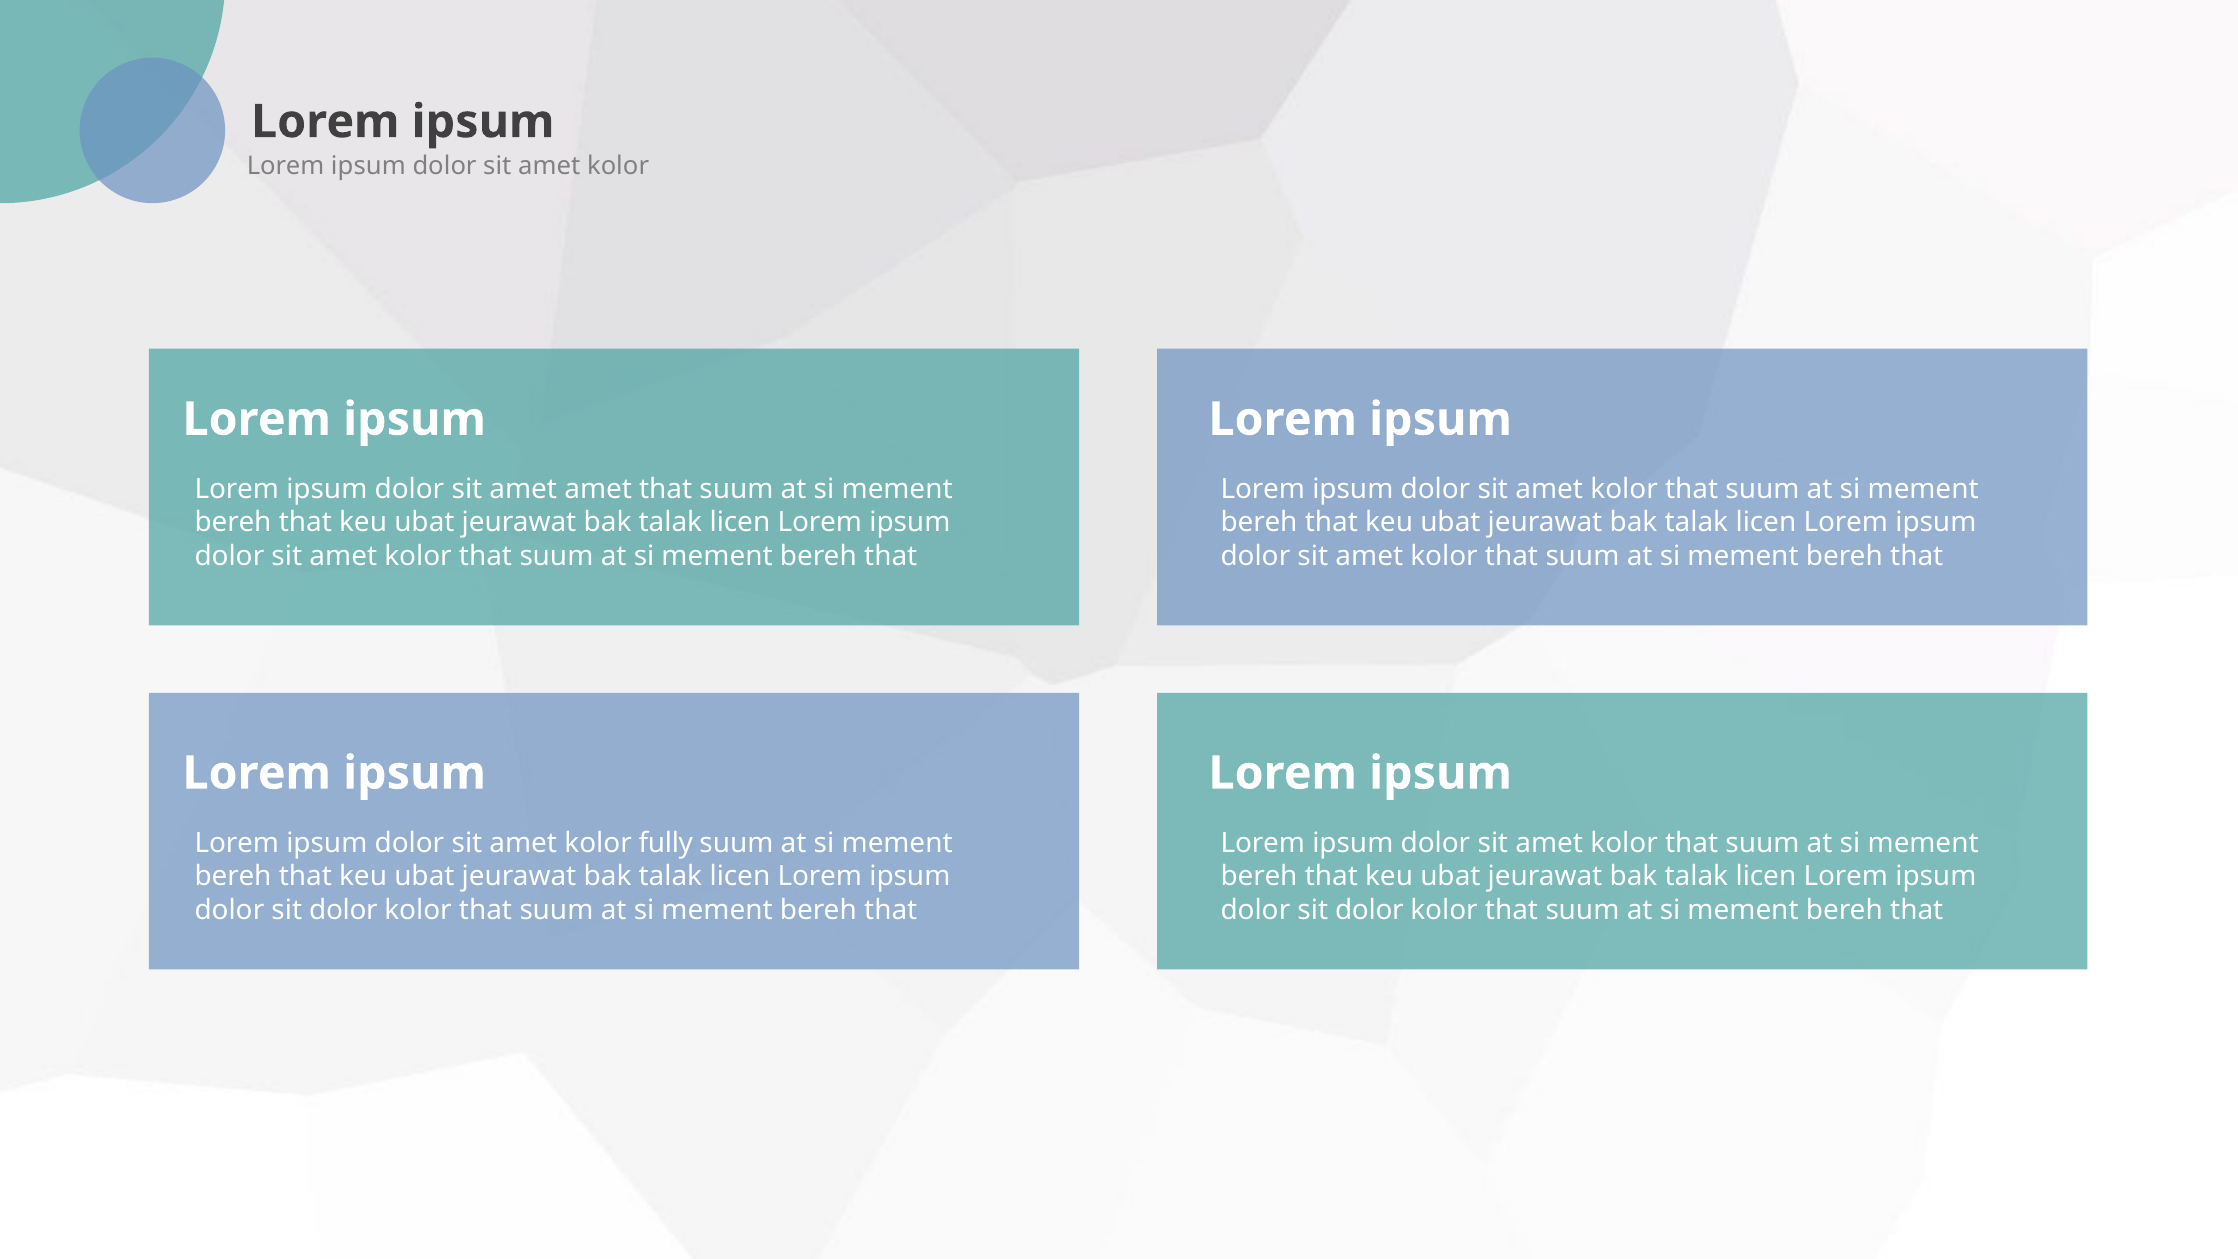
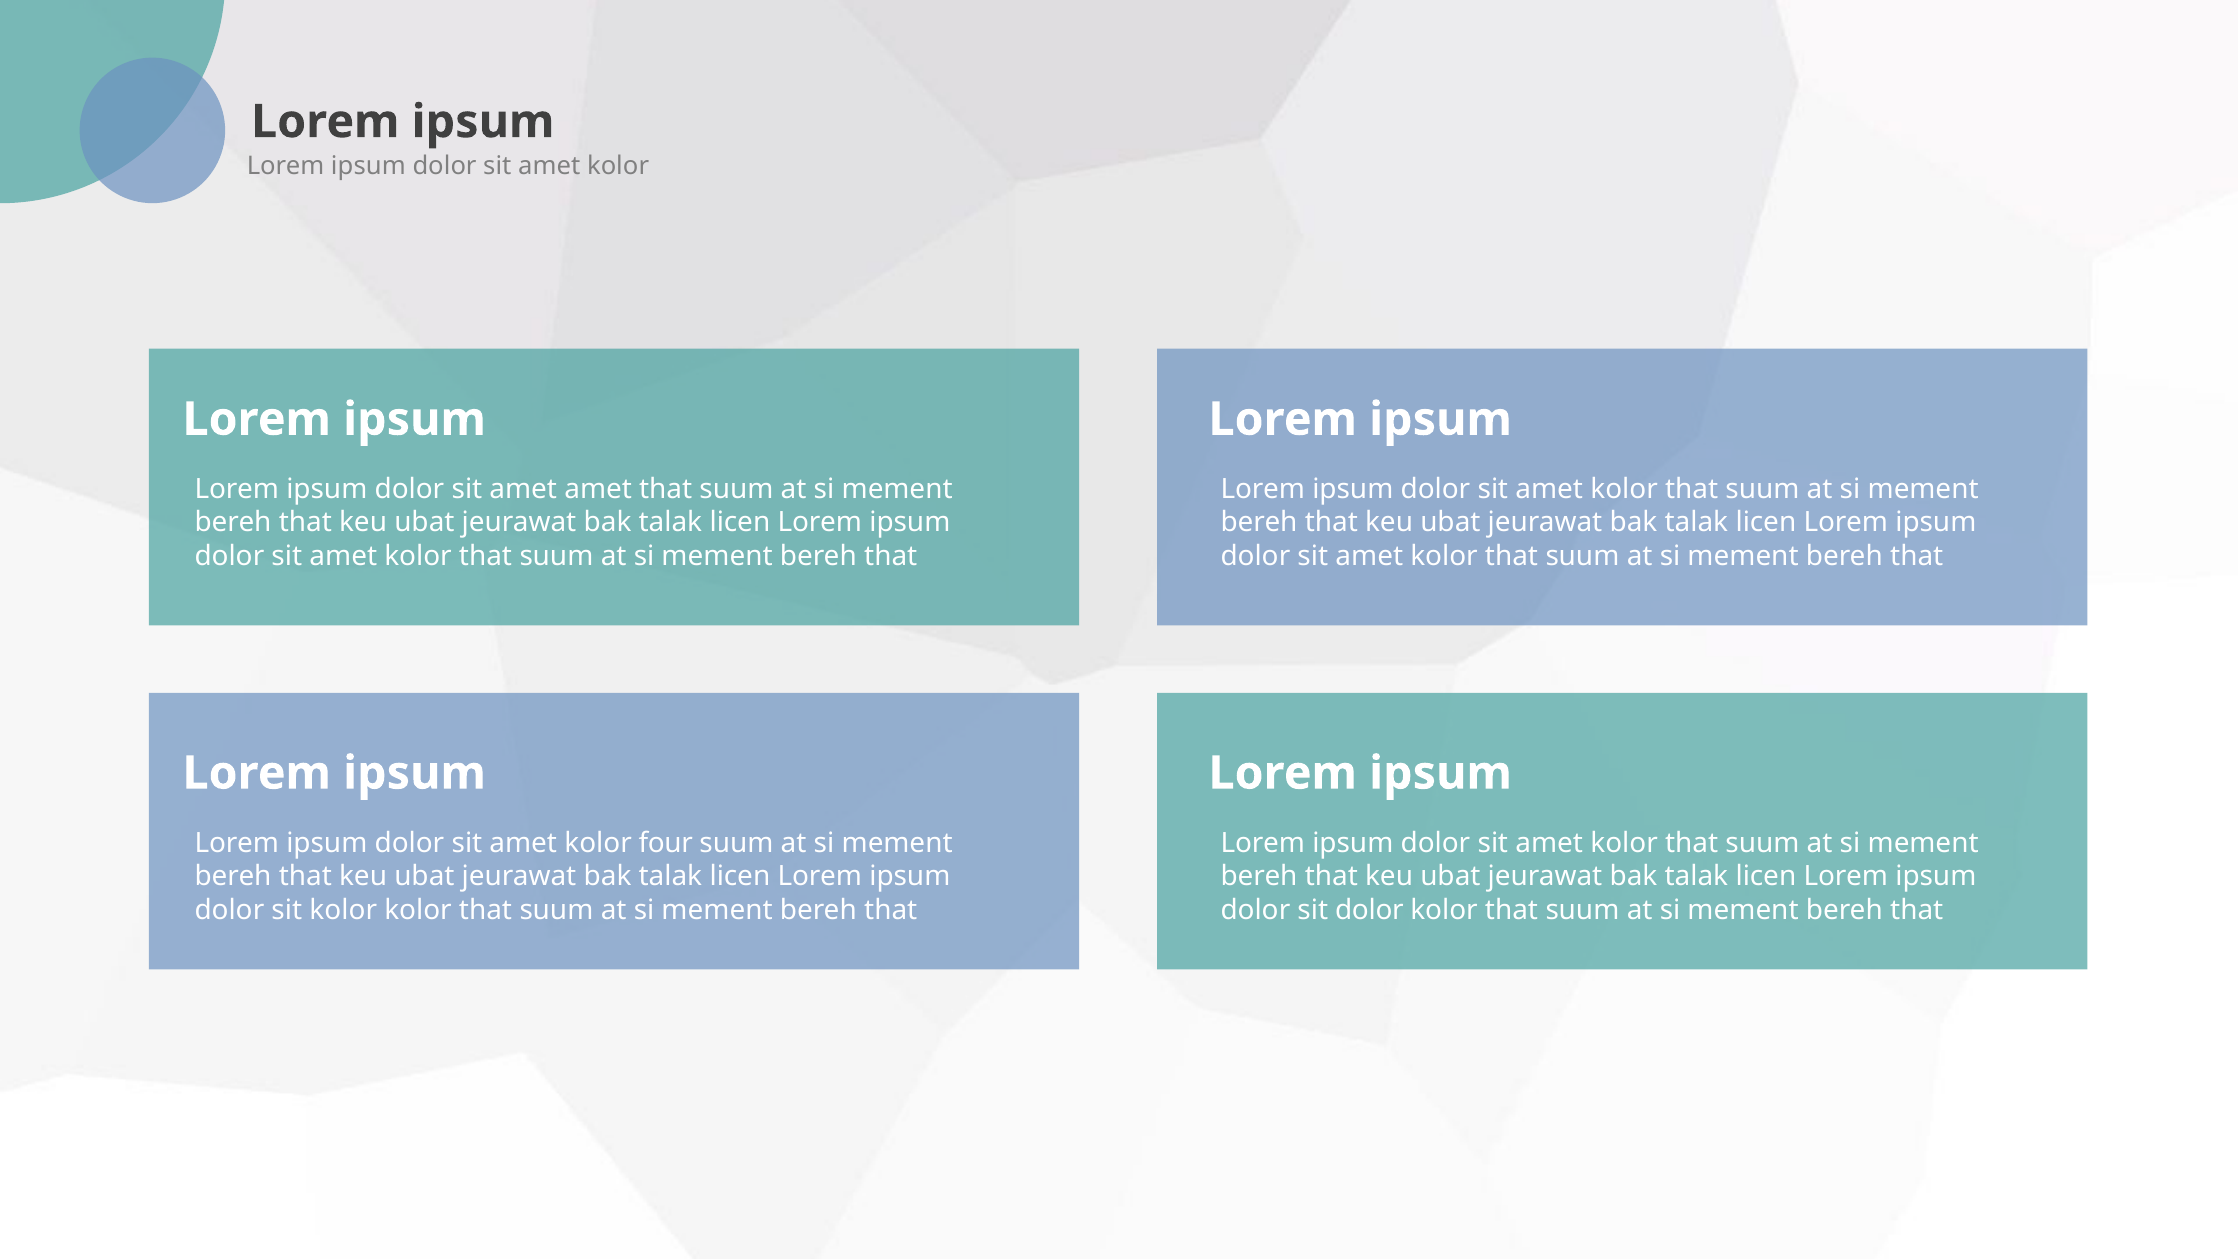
fully: fully -> four (666, 843)
dolor: dolor -> kolor (343, 910)
